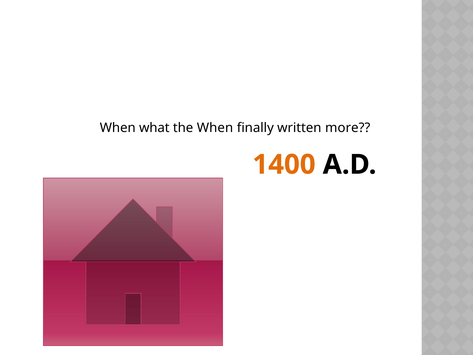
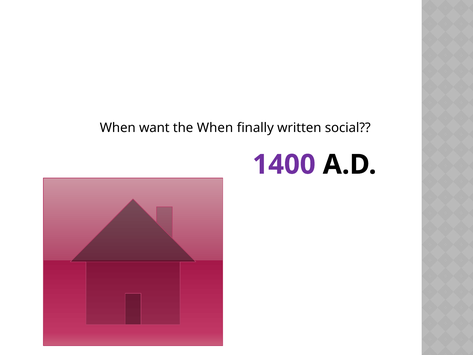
what: what -> want (154, 128)
more: more -> social (348, 128)
1400 colour: orange -> purple (284, 164)
